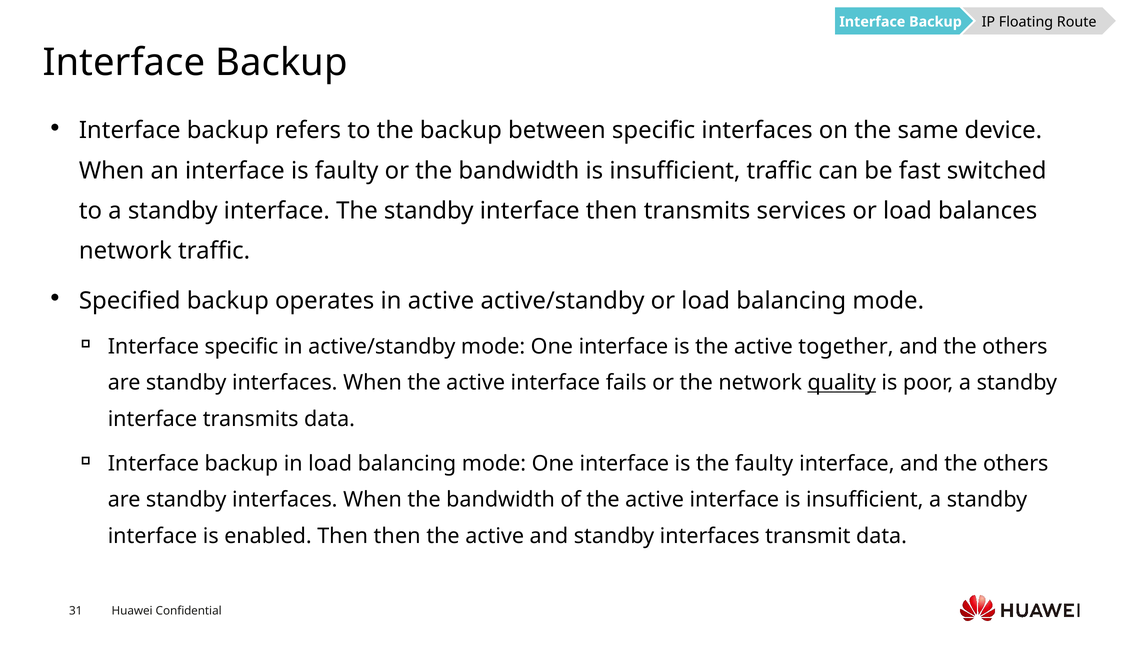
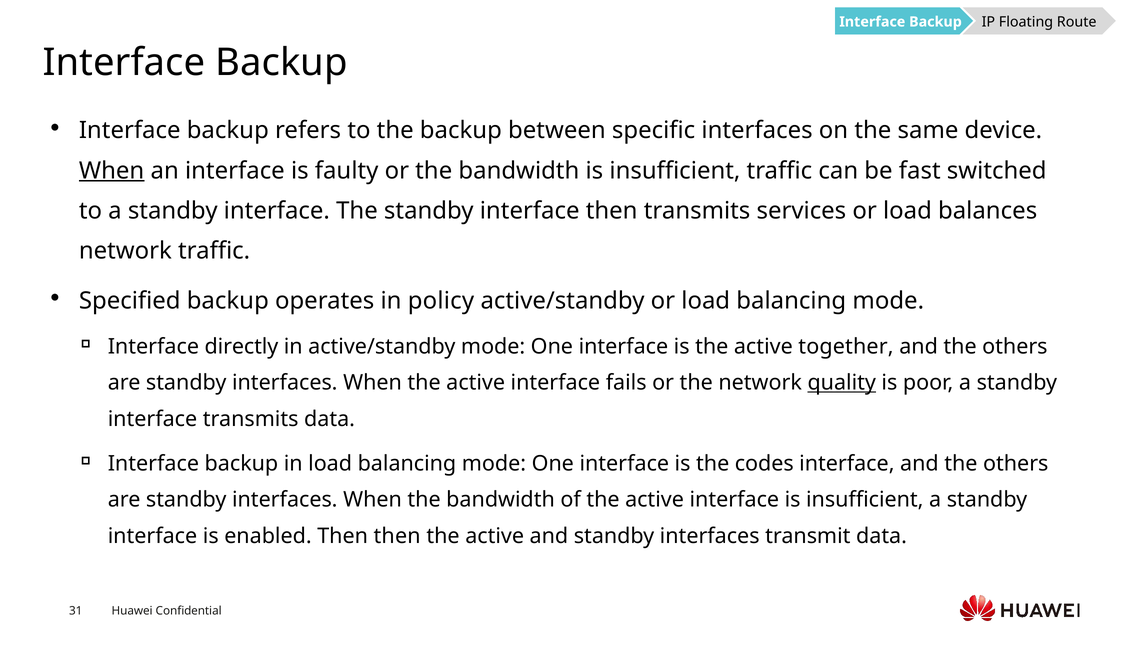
When underline: none -> present (112, 171)
in active: active -> policy (441, 301)
Interface specific: specific -> directly (241, 347)
the faulty: faulty -> codes (764, 464)
